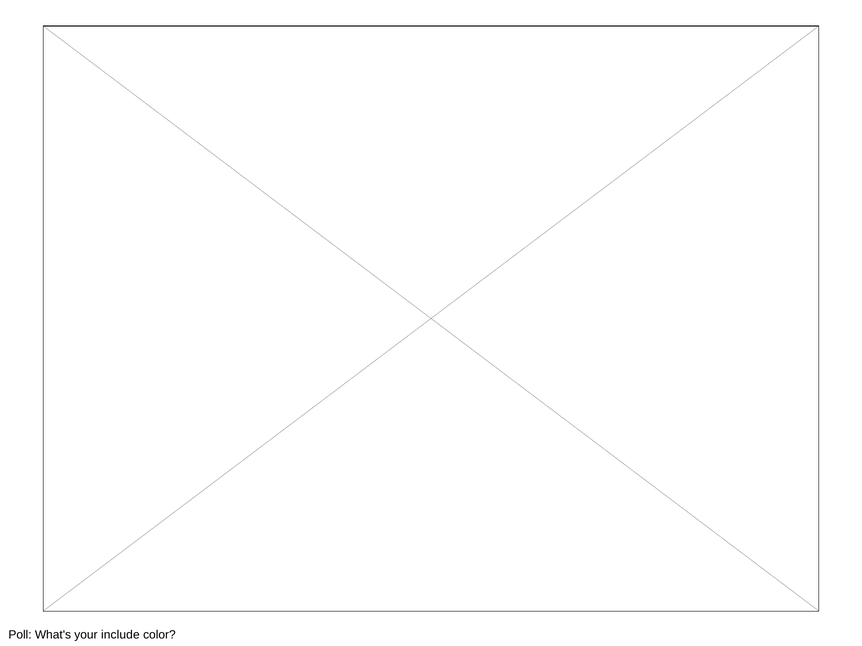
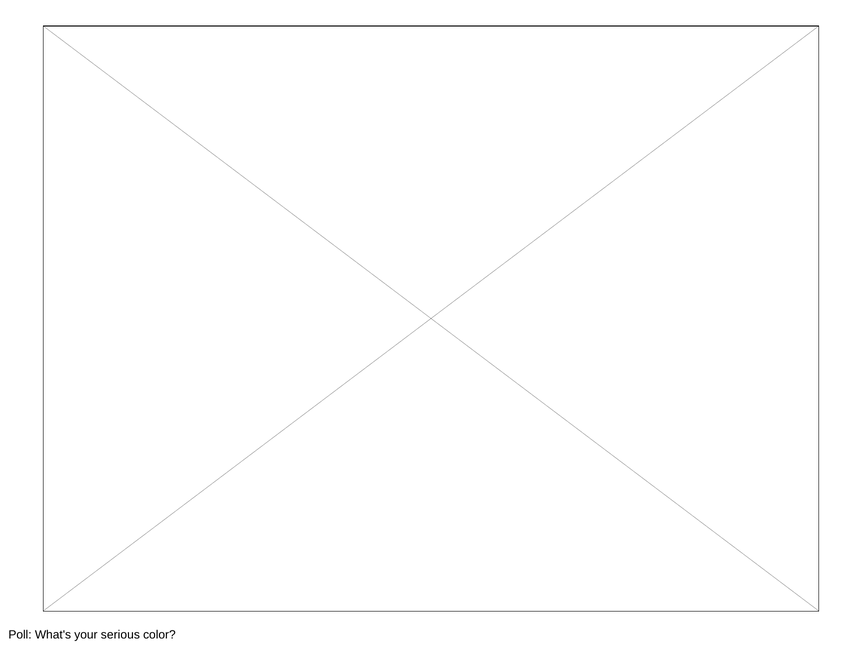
include: include -> serious (120, 636)
